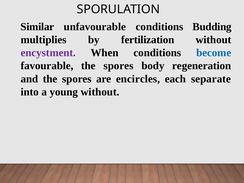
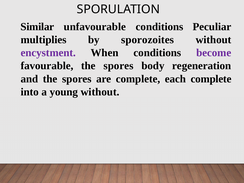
Budding: Budding -> Peculiar (212, 27)
fertilization: fertilization -> sporozoites (148, 40)
become colour: blue -> purple (214, 53)
are encircles: encircles -> complete (138, 79)
each separate: separate -> complete (211, 79)
